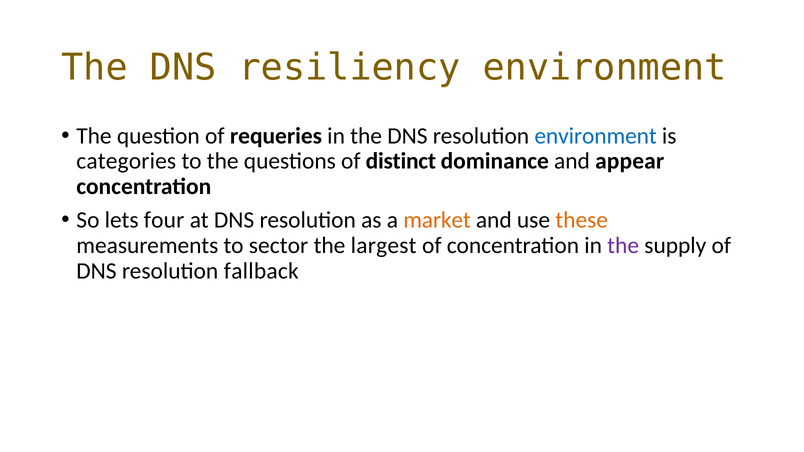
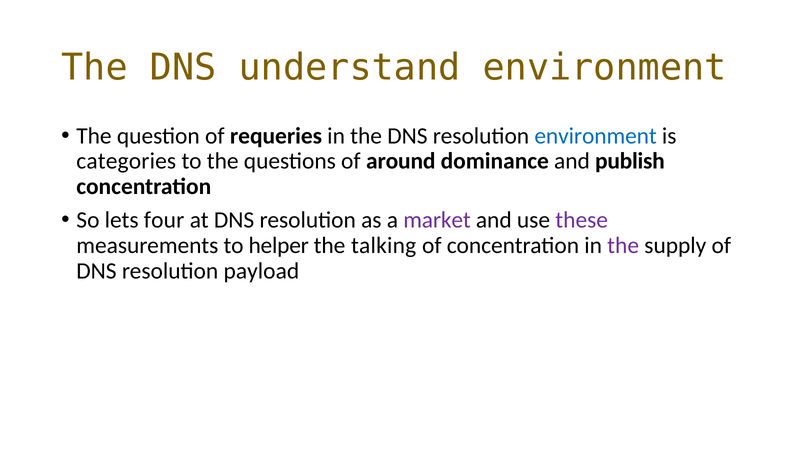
resiliency: resiliency -> understand (350, 68)
distinct: distinct -> around (401, 161)
appear: appear -> publish (630, 161)
market colour: orange -> purple (437, 220)
these colour: orange -> purple (582, 220)
sector: sector -> helper (279, 246)
largest: largest -> talking (384, 246)
fallback: fallback -> payload (261, 271)
